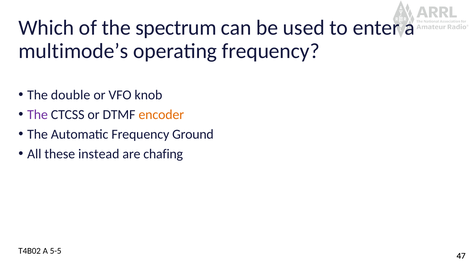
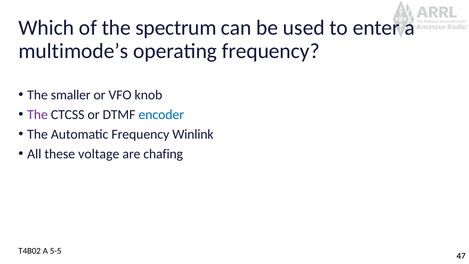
double: double -> smaller (71, 95)
encoder colour: orange -> blue (161, 114)
Ground: Ground -> Winlink (193, 134)
instead: instead -> voltage (99, 154)
